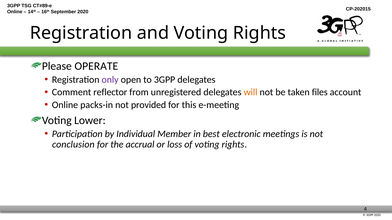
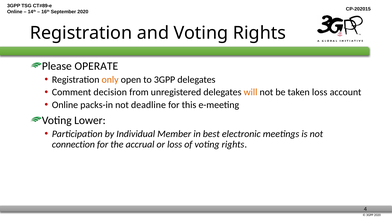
only colour: purple -> orange (110, 80)
reflector: reflector -> decision (110, 92)
taken files: files -> loss (320, 92)
provided: provided -> deadline (148, 105)
conclusion: conclusion -> connection (73, 145)
